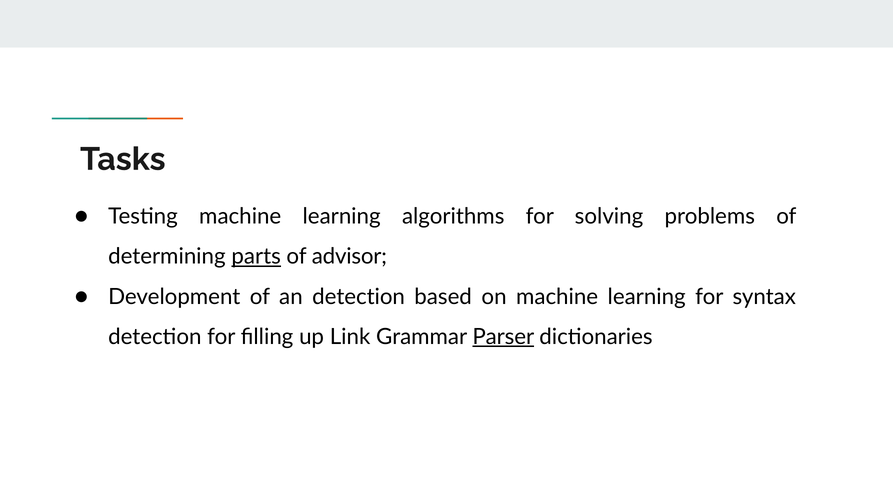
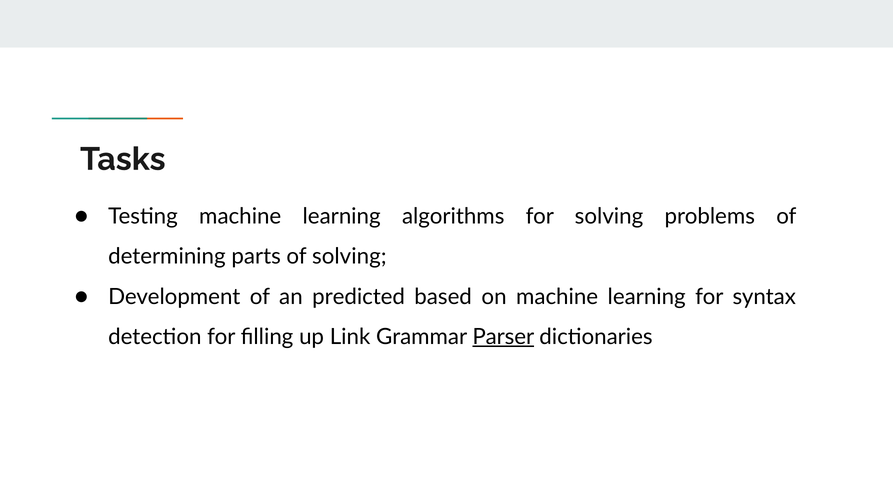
parts underline: present -> none (256, 257)
of advisor: advisor -> solving (349, 257)
an detection: detection -> predicted (359, 297)
